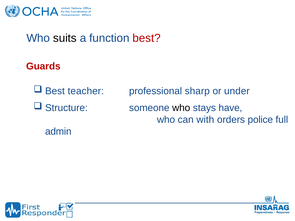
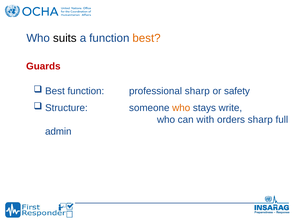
best colour: red -> orange (147, 38)
Best teacher: teacher -> function (86, 91)
under: under -> safety (237, 91)
who colour: black -> orange (181, 108)
have: have -> write (230, 108)
orders police: police -> sharp (260, 120)
